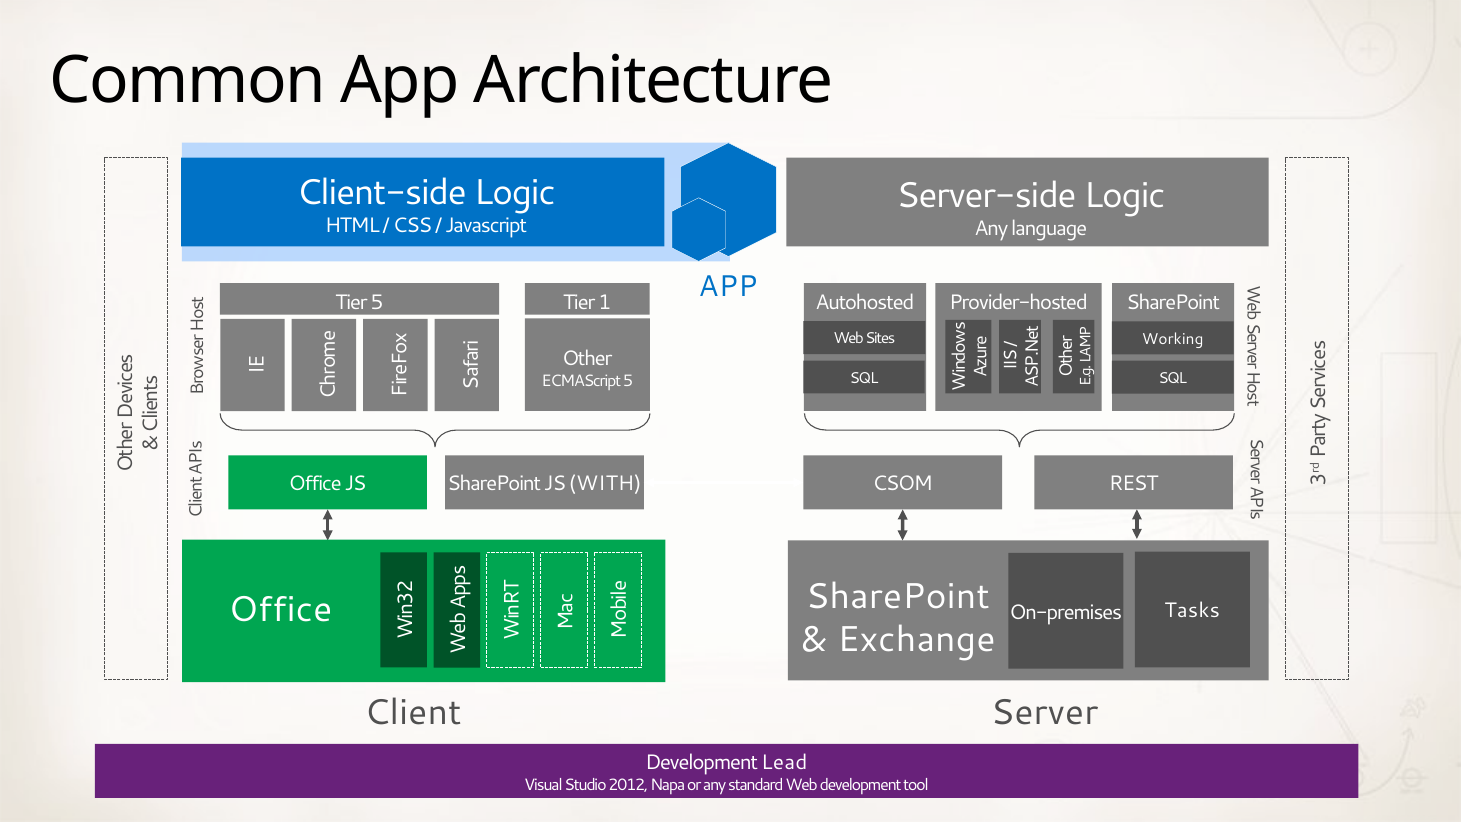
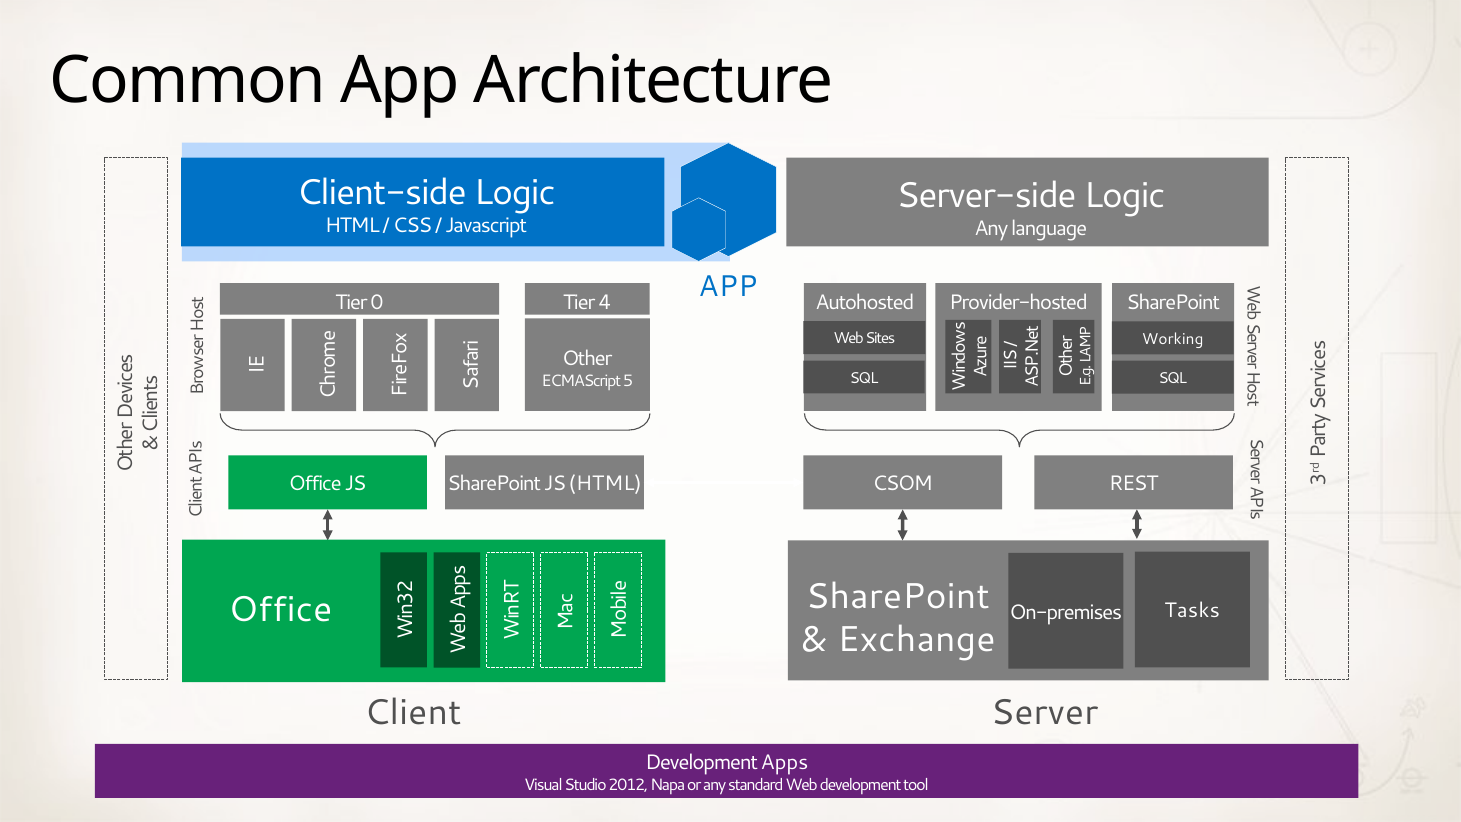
Tier 5: 5 -> 0 (377, 302)
1: 1 -> 4 (605, 302)
JS WITH: WITH -> HTML (605, 484)
Lead: Lead -> Apps (785, 762)
